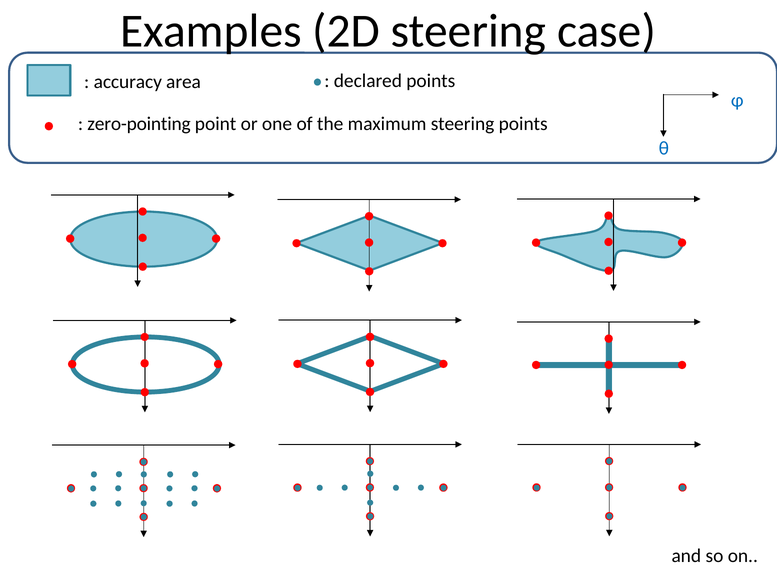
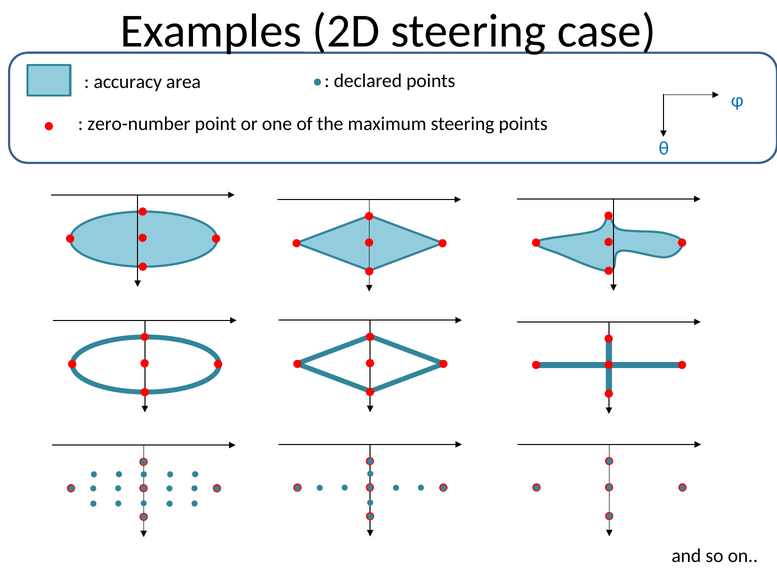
zero-pointing: zero-pointing -> zero-number (139, 124)
